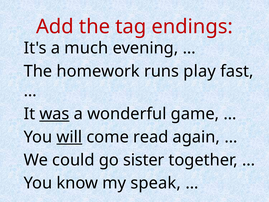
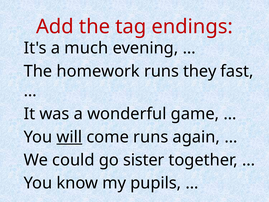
play: play -> they (200, 71)
was underline: present -> none (54, 114)
come read: read -> runs (151, 137)
speak: speak -> pupils (156, 183)
